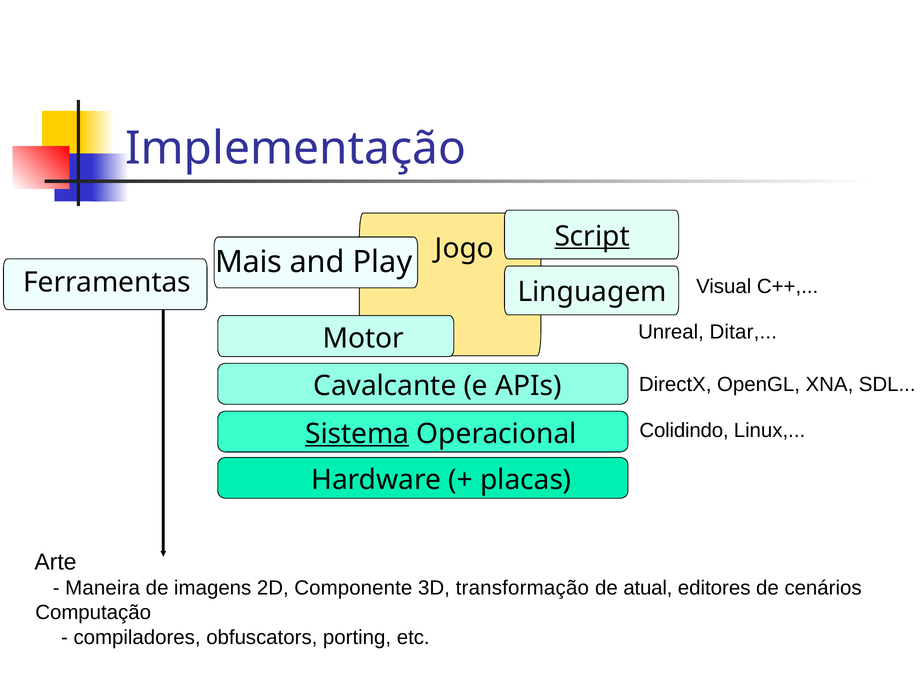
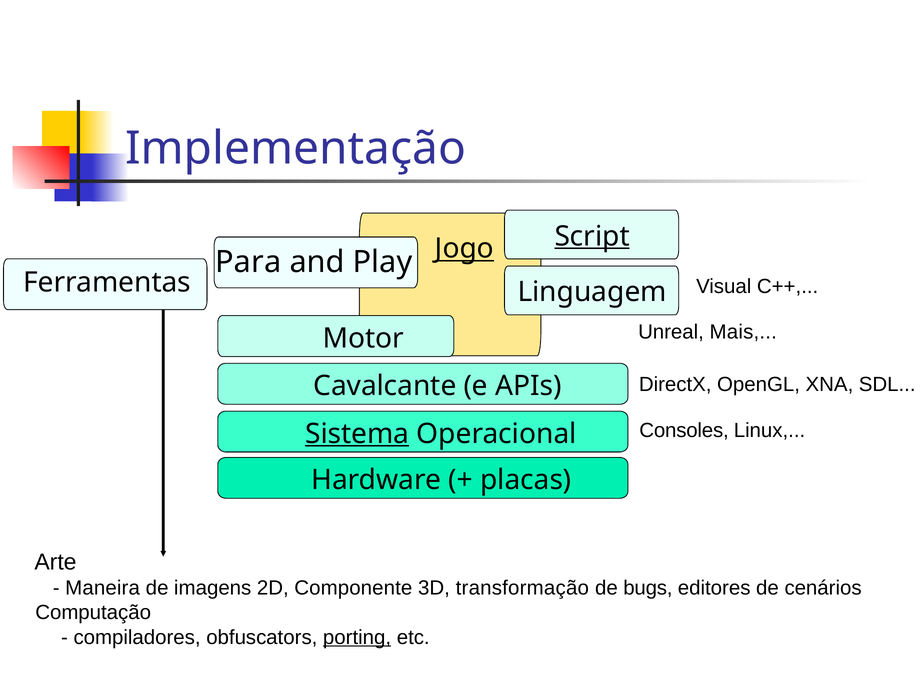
Jogo underline: none -> present (464, 248)
Mais: Mais -> Para (248, 262)
Ditar: Ditar -> Mais (743, 332)
Colidindo: Colidindo -> Consoles (684, 430)
atual: atual -> bugs (648, 588)
porting underline: none -> present (357, 637)
